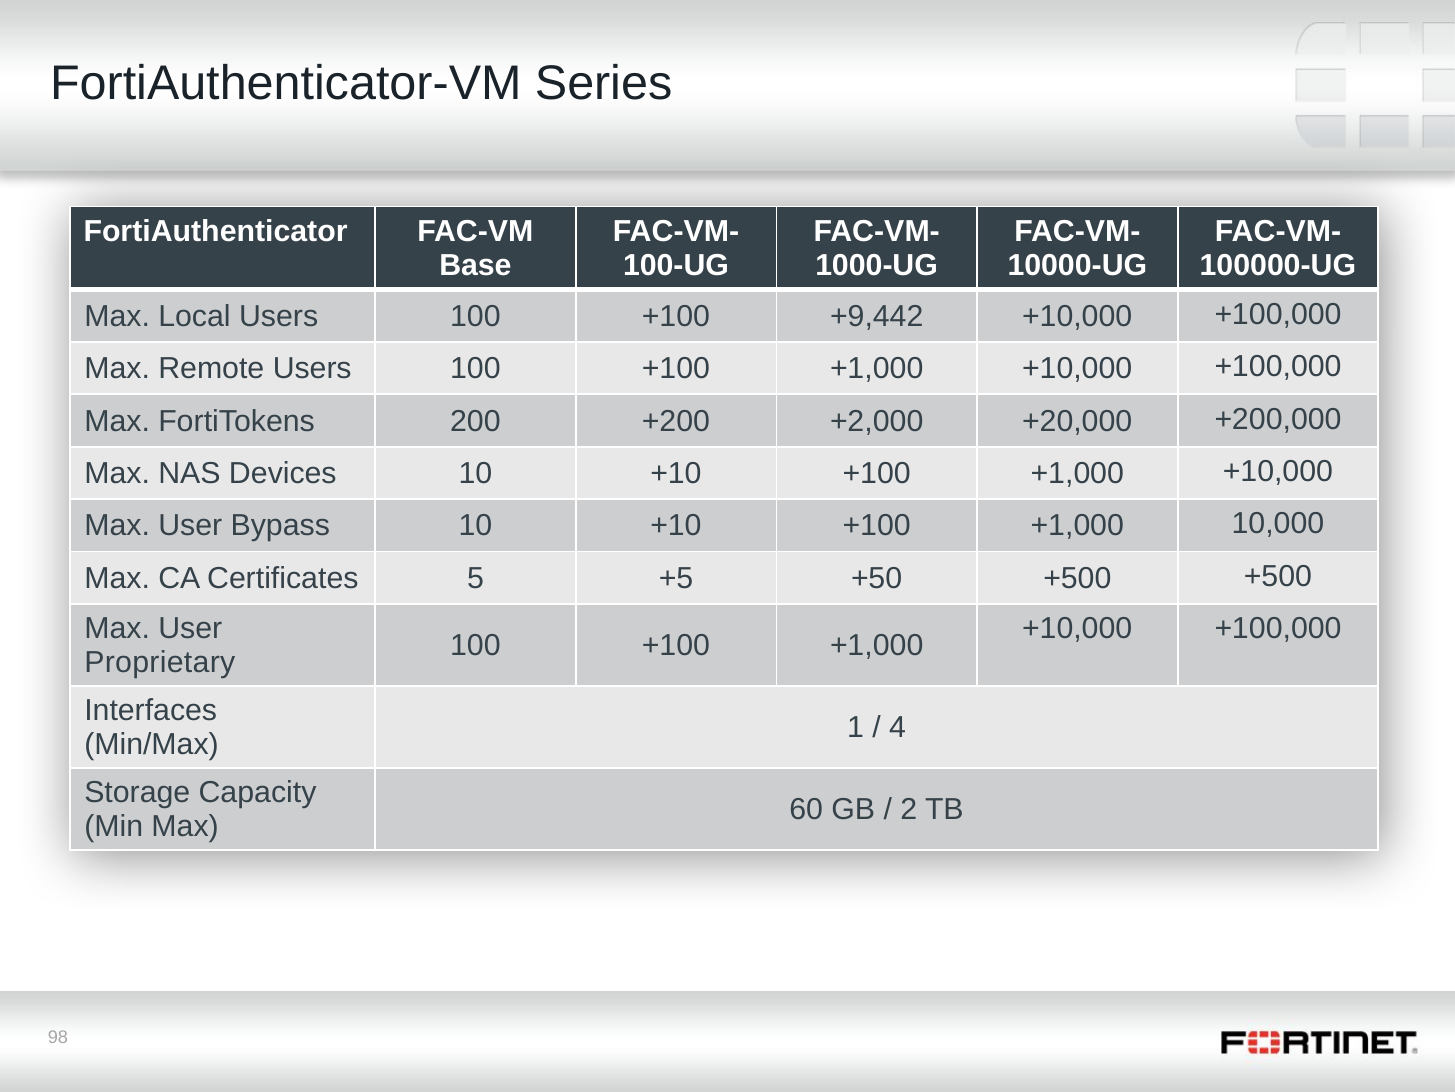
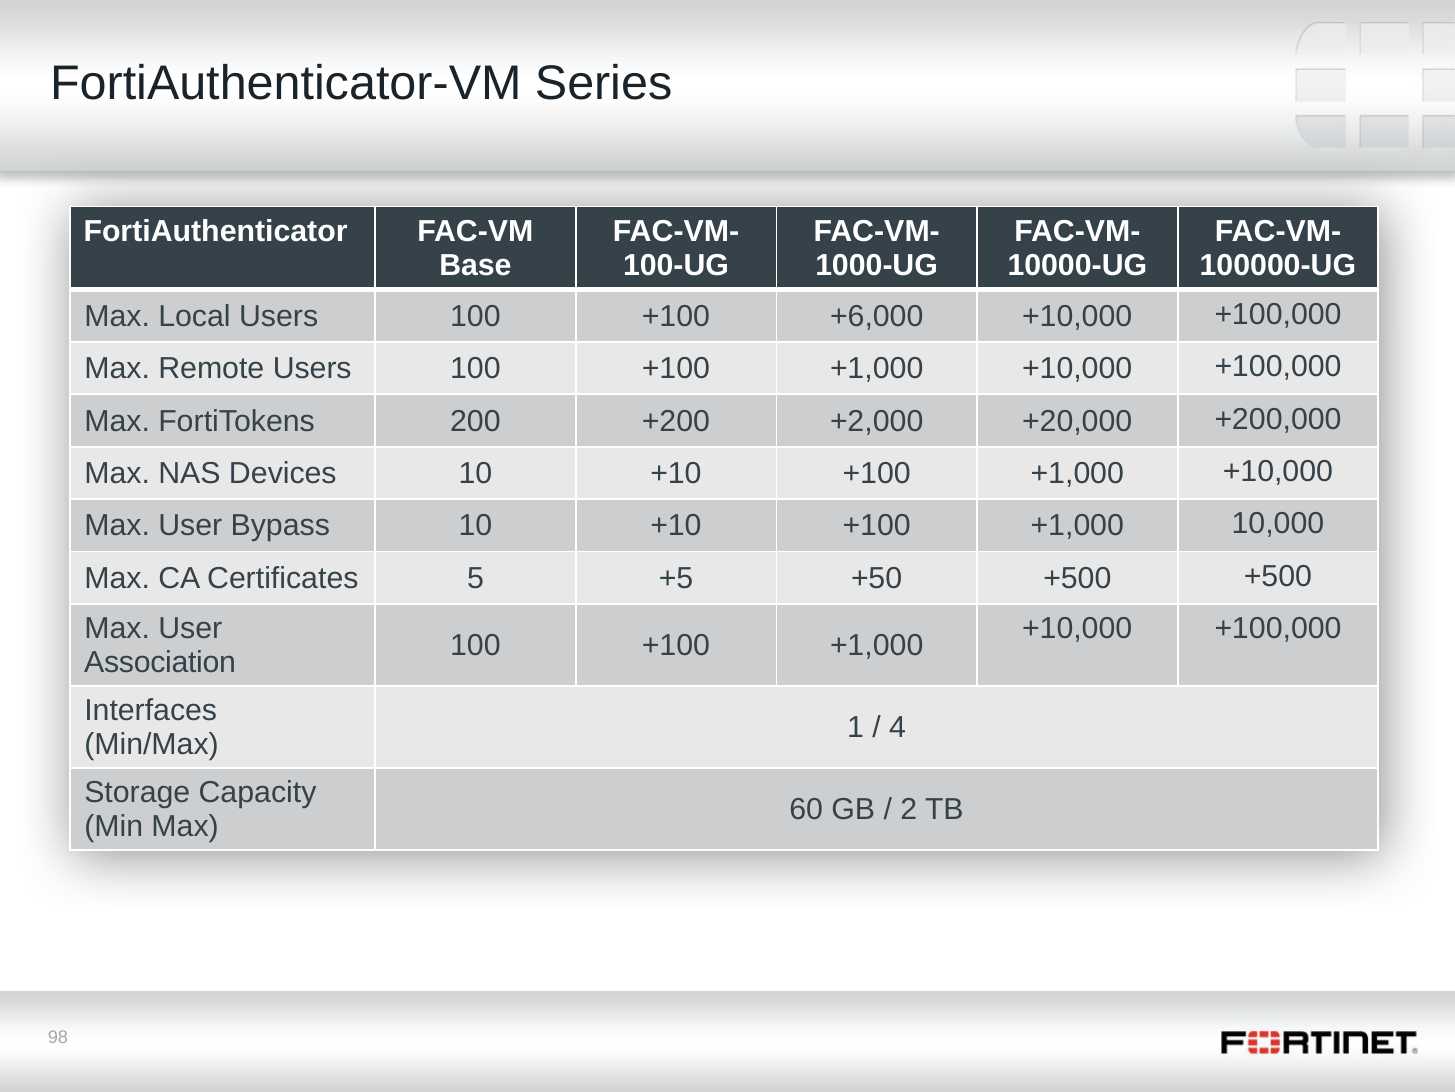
+9,442: +9,442 -> +6,000 (877, 316)
Proprietary: Proprietary -> Association (160, 662)
